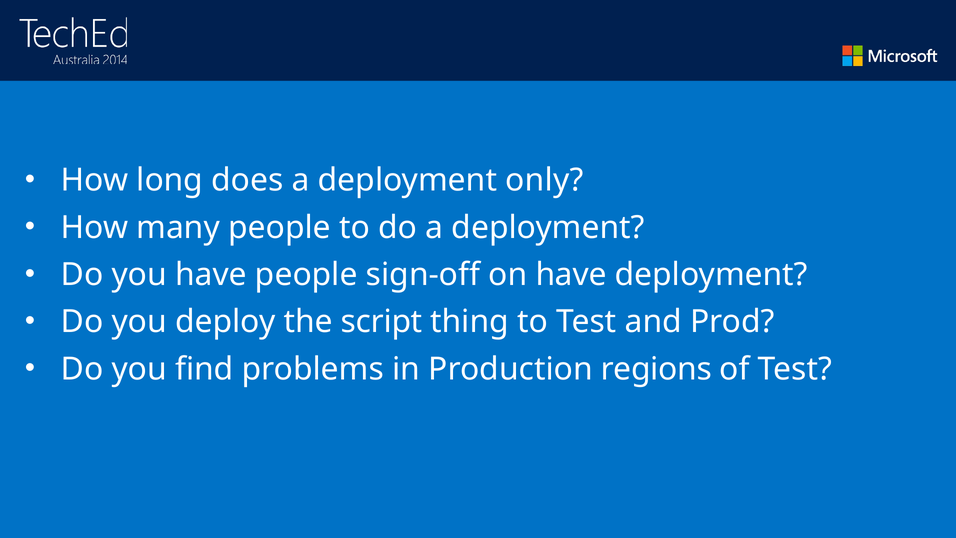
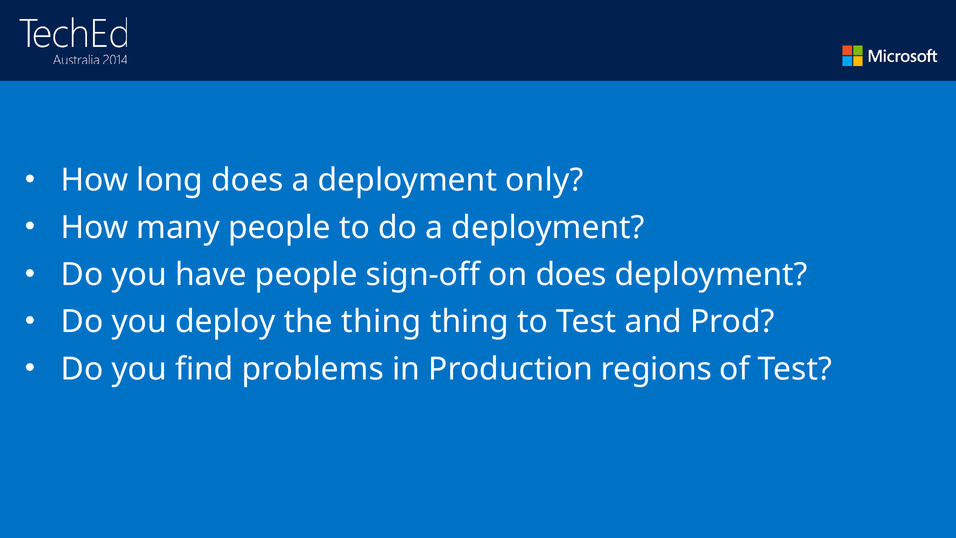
on have: have -> does (571, 275)
the script: script -> thing (381, 322)
